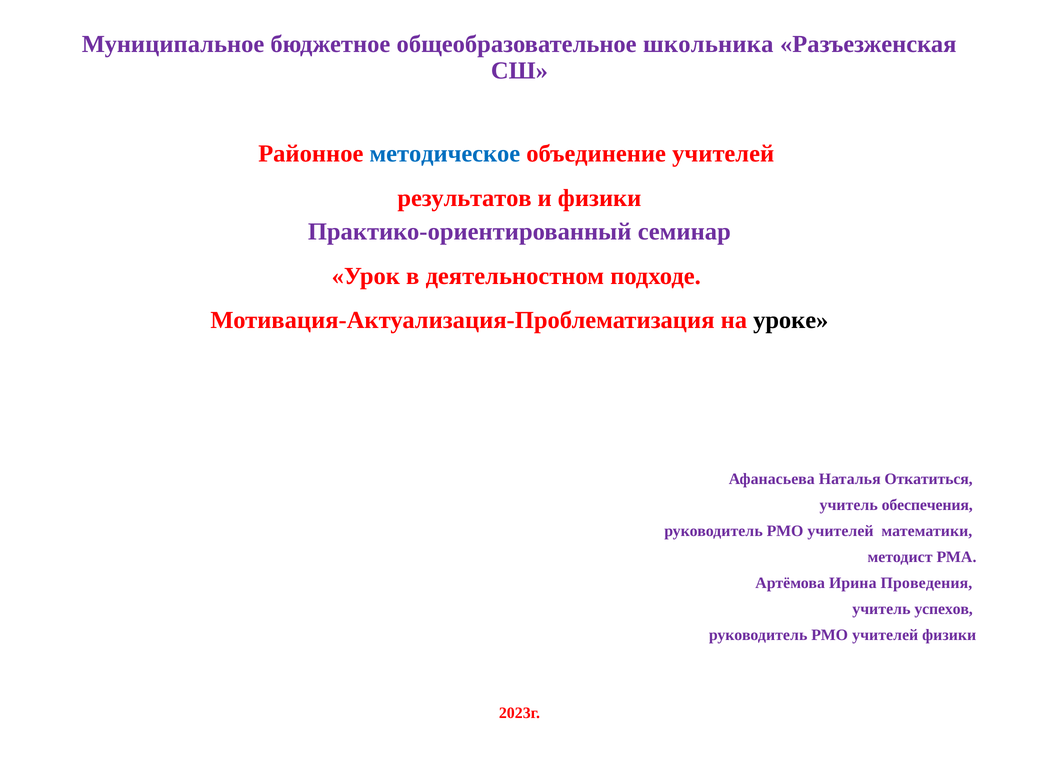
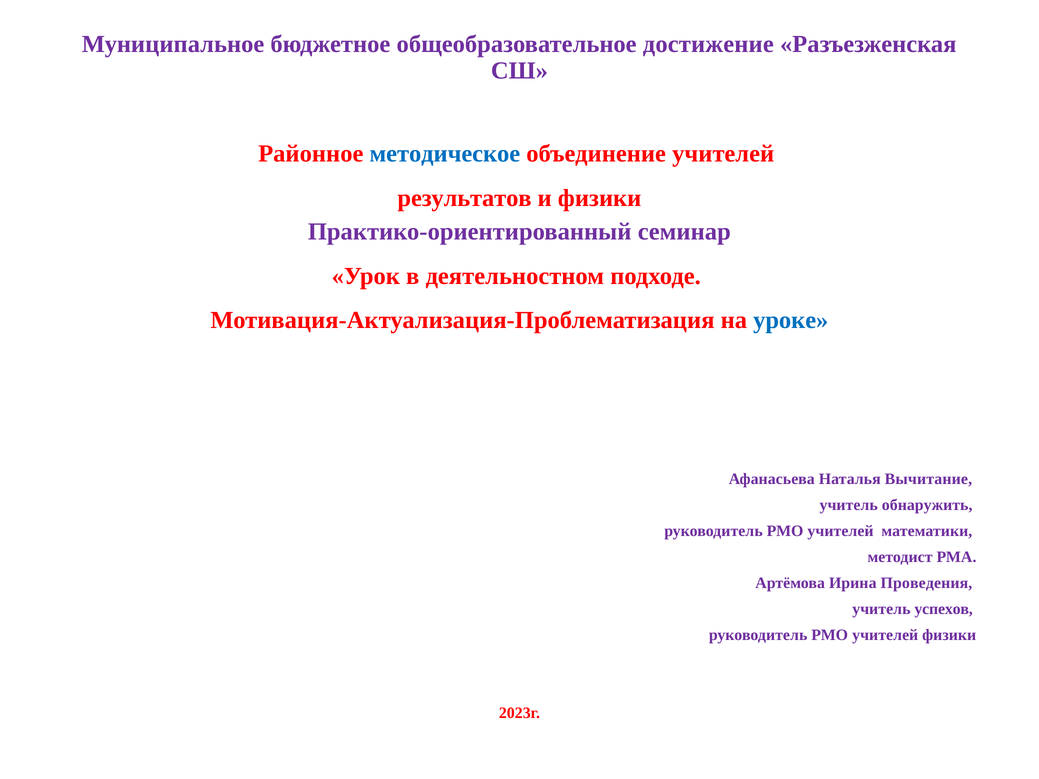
школьника: школьника -> достижение (708, 44)
уроке colour: black -> blue (791, 320)
Откатиться: Откатиться -> Вычитание (928, 479)
обеспечения: обеспечения -> обнаружить (927, 505)
